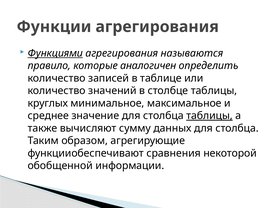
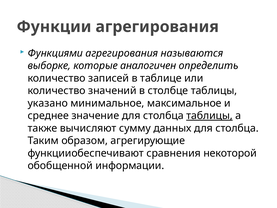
Функциями underline: present -> none (55, 53)
правило: правило -> выборке (49, 66)
круглых: круглых -> указано (48, 103)
